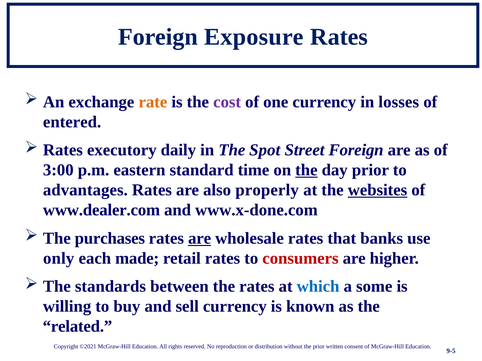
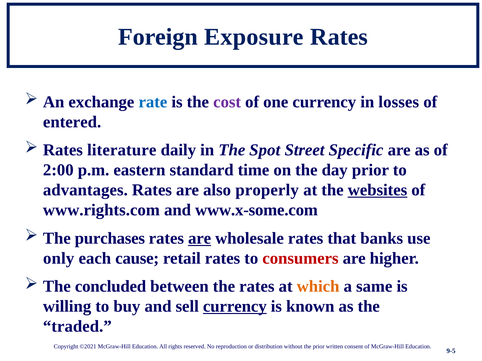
rate colour: orange -> blue (153, 102)
executory: executory -> literature (122, 150)
Street Foreign: Foreign -> Specific (356, 150)
3:00: 3:00 -> 2:00 (58, 170)
the underline: present -> none (306, 170)
www.dealer.com: www.dealer.com -> www.rights.com (101, 210)
www.x-done.com: www.x-done.com -> www.x-some.com (256, 210)
made: made -> cause (137, 259)
standards: standards -> concluded (111, 287)
which colour: blue -> orange (318, 287)
some: some -> same (374, 287)
currency underline: none -> present (235, 307)
related: related -> traded (77, 327)
